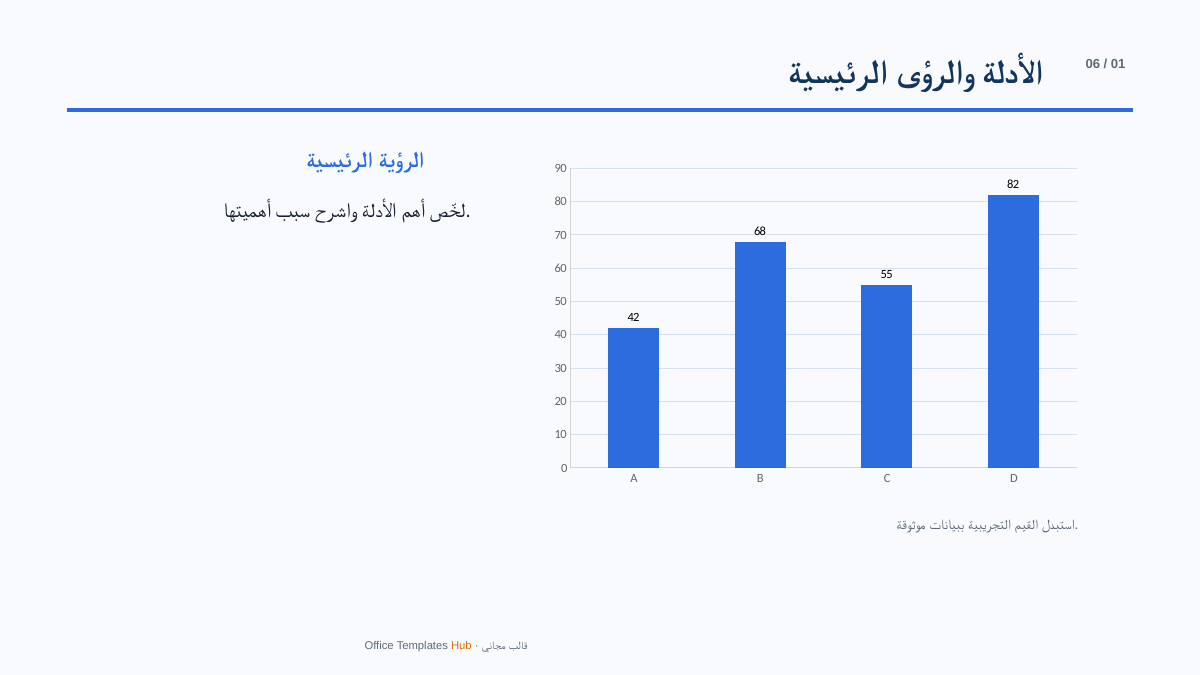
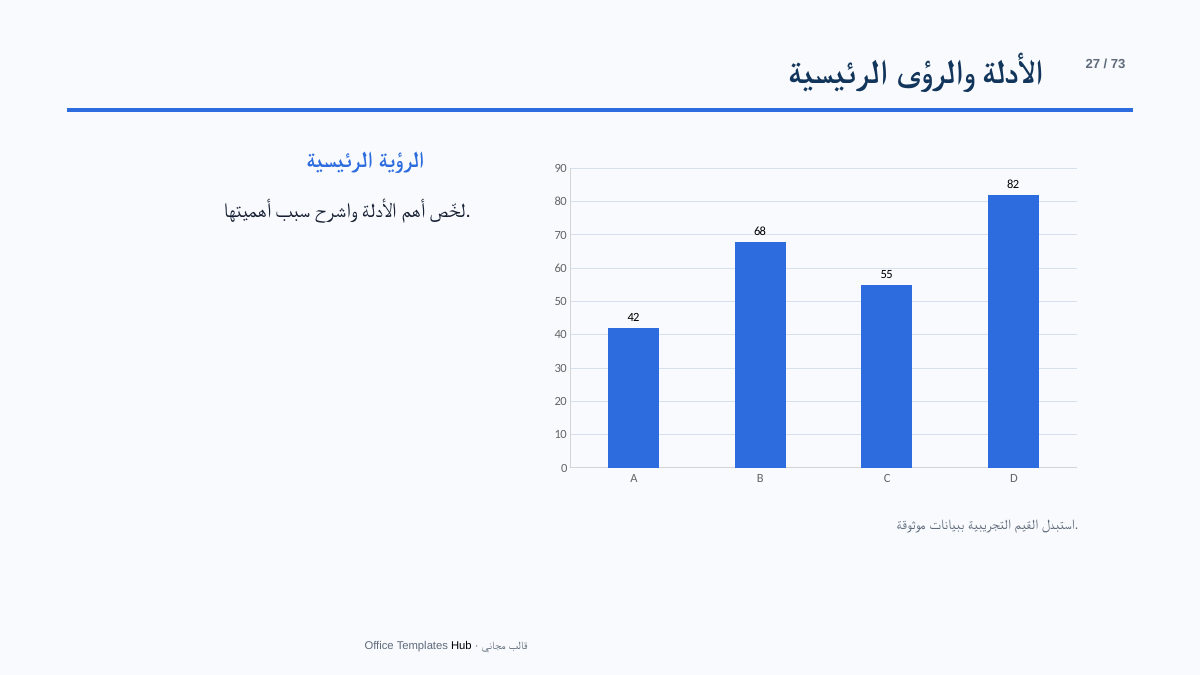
06: 06 -> 27 (1093, 64)
01: 01 -> 73 (1118, 64)
Hub colour: orange -> black (461, 646)
